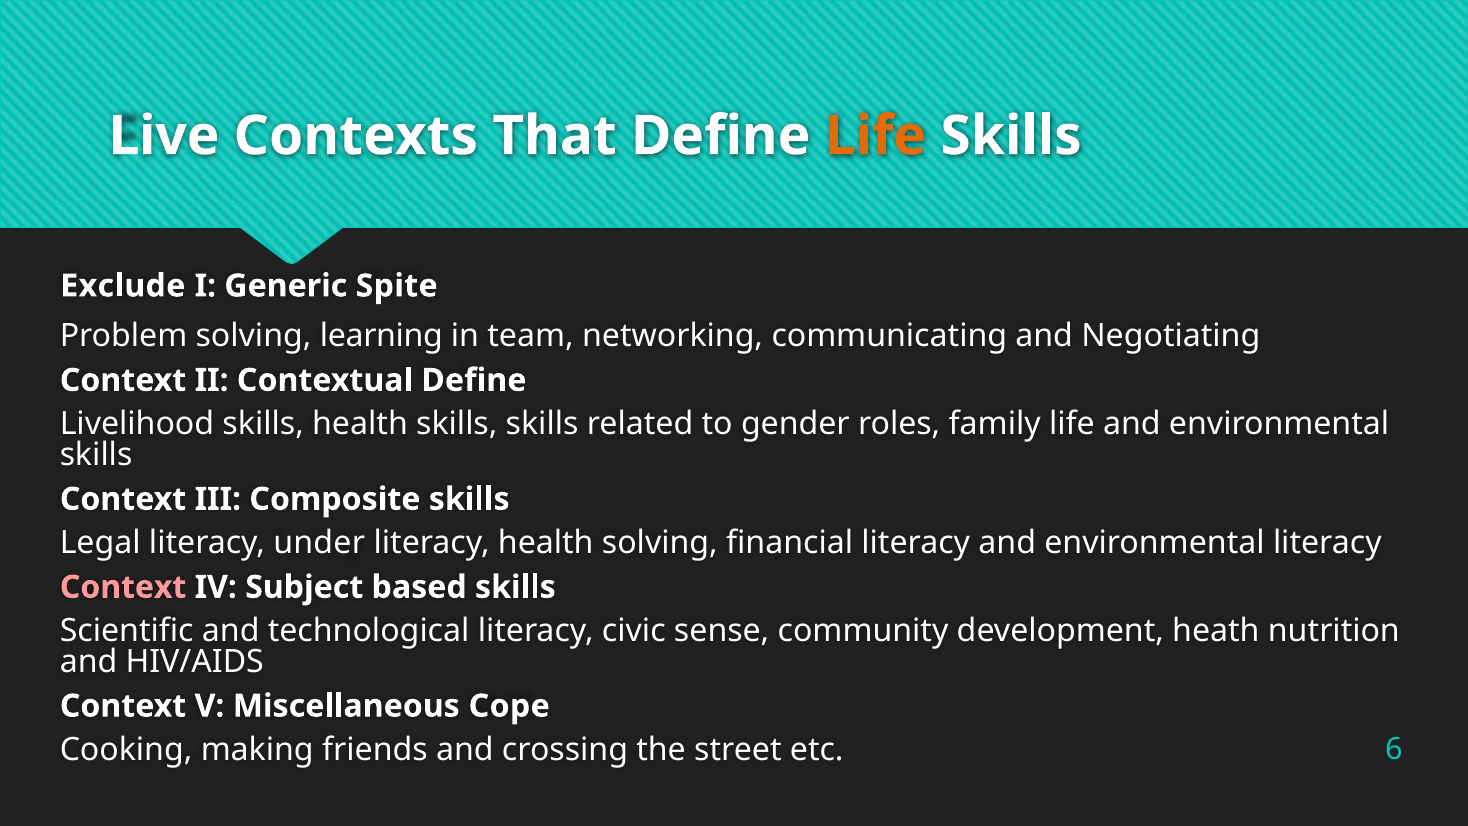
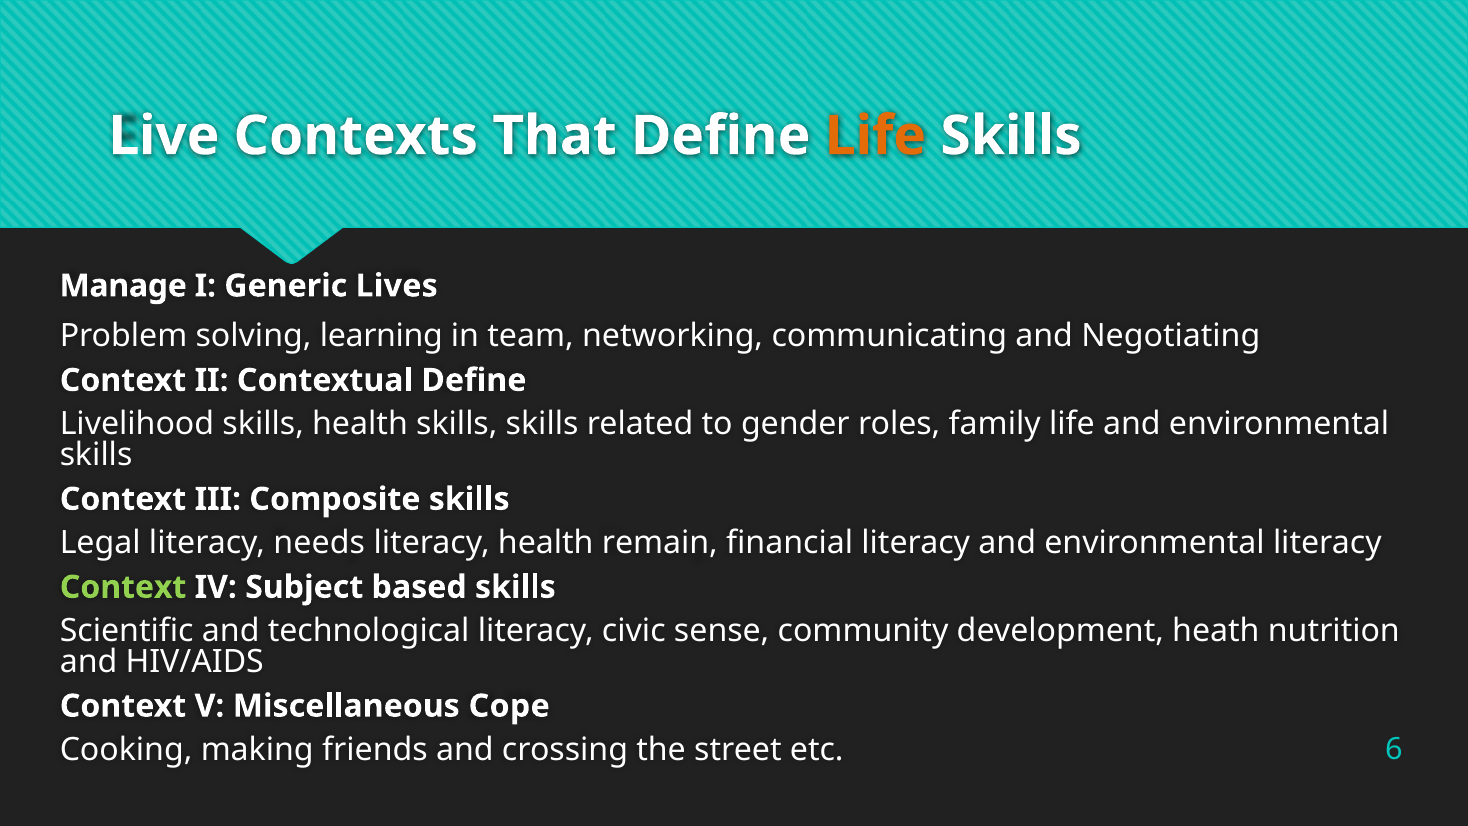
Exclude: Exclude -> Manage (123, 286)
Spite: Spite -> Lives (397, 286)
under: under -> needs (319, 543)
health solving: solving -> remain (660, 543)
Context colour: pink -> light green (123, 587)
